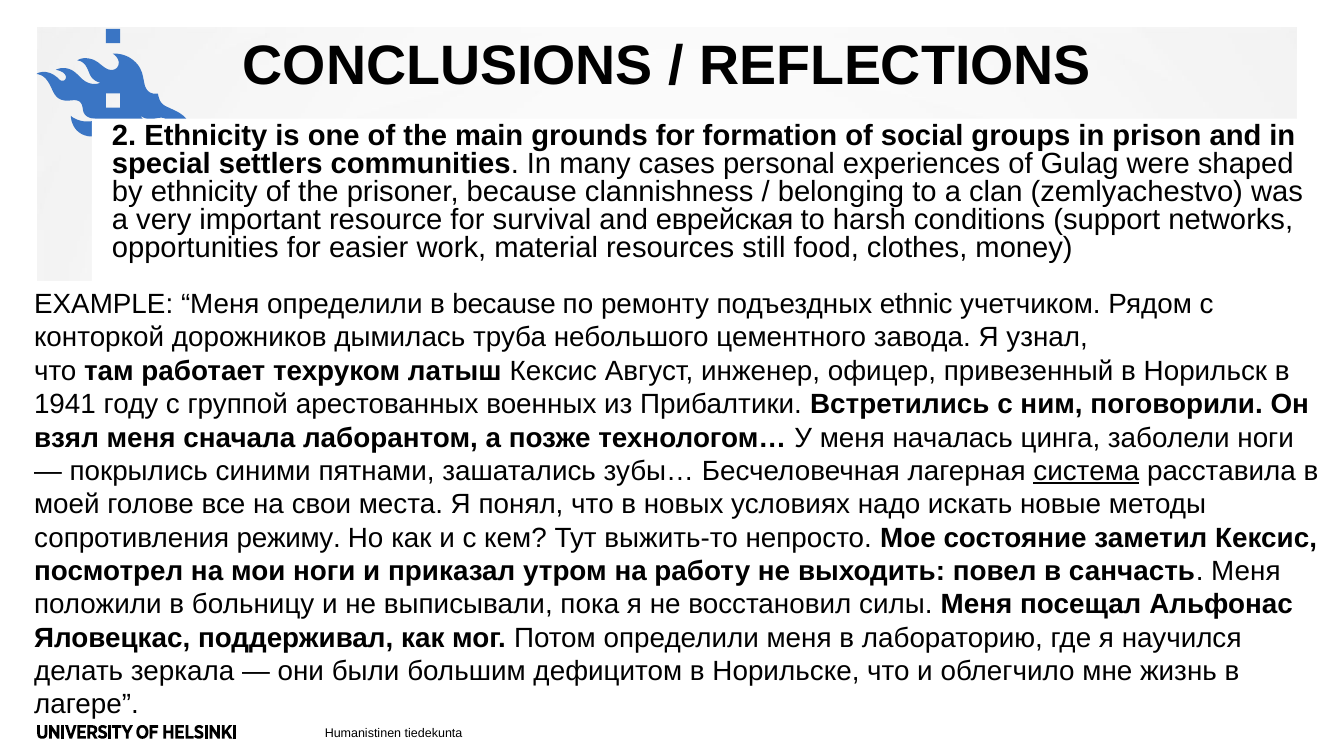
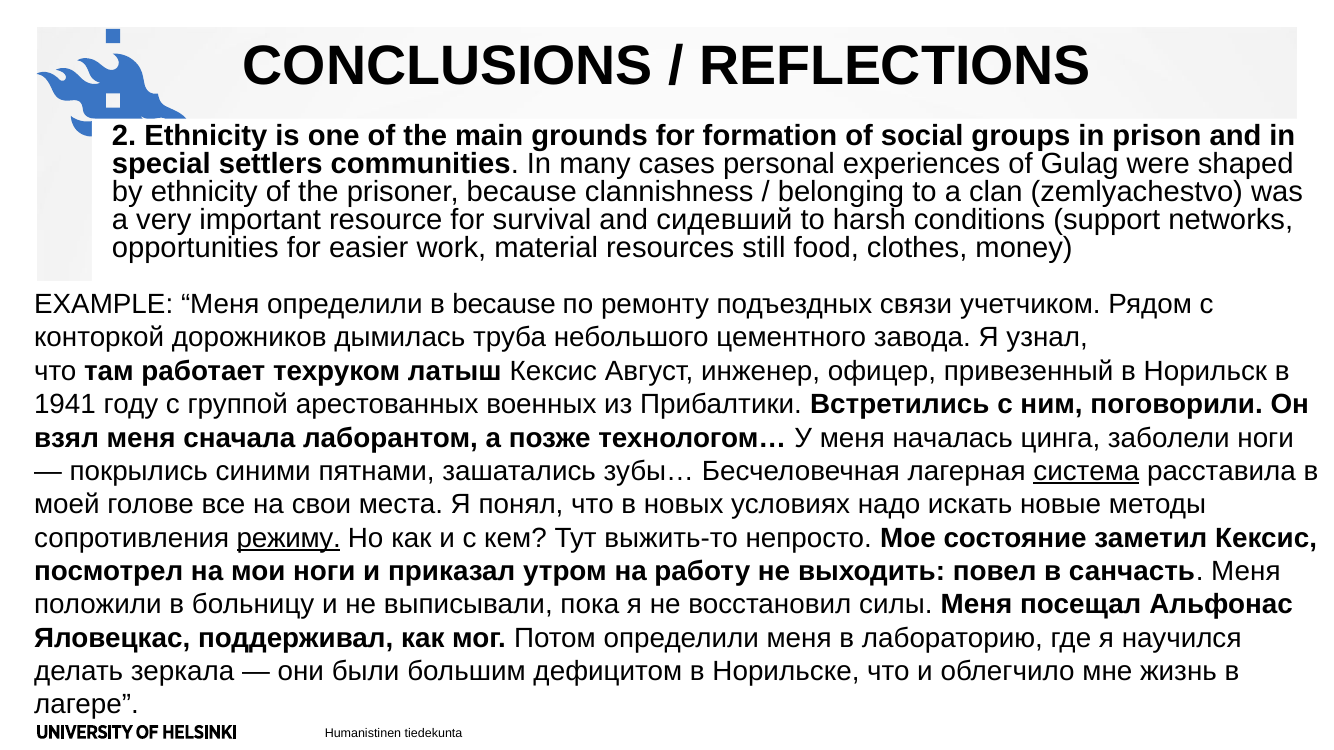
еврейская: еврейская -> сидевший (724, 220)
ethnic: ethnic -> связи (916, 305)
режиму underline: none -> present (289, 538)
